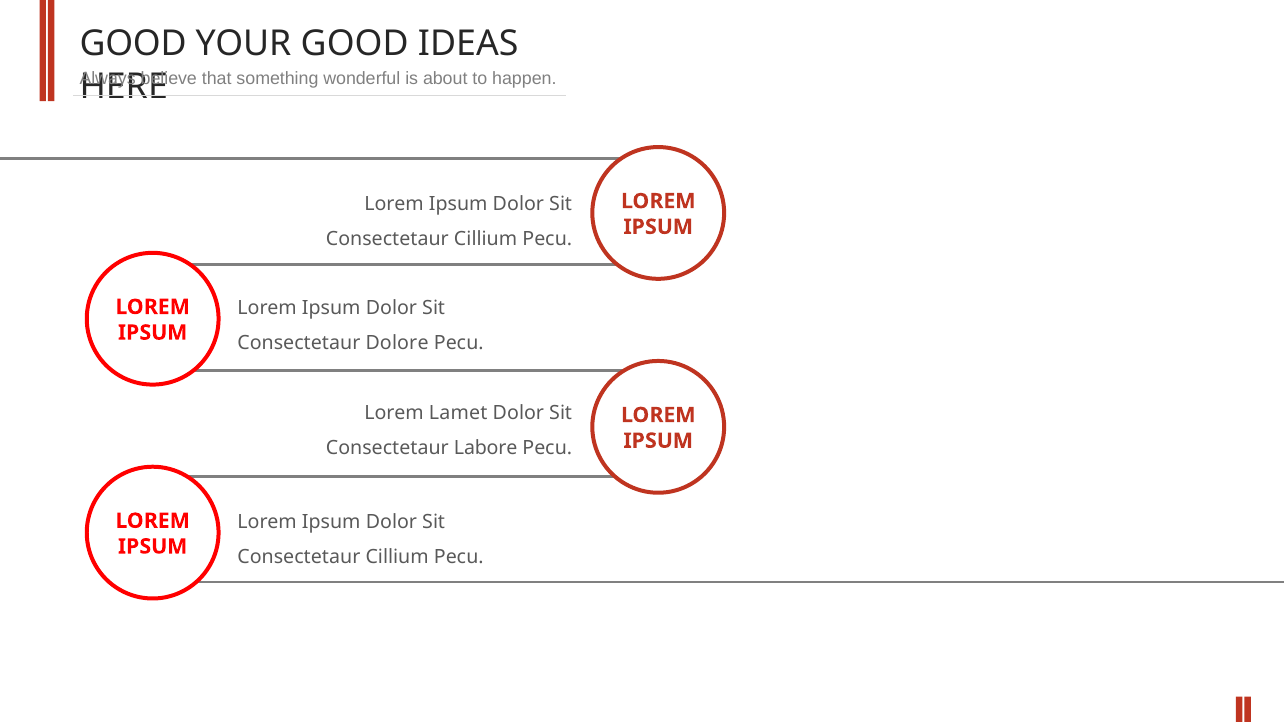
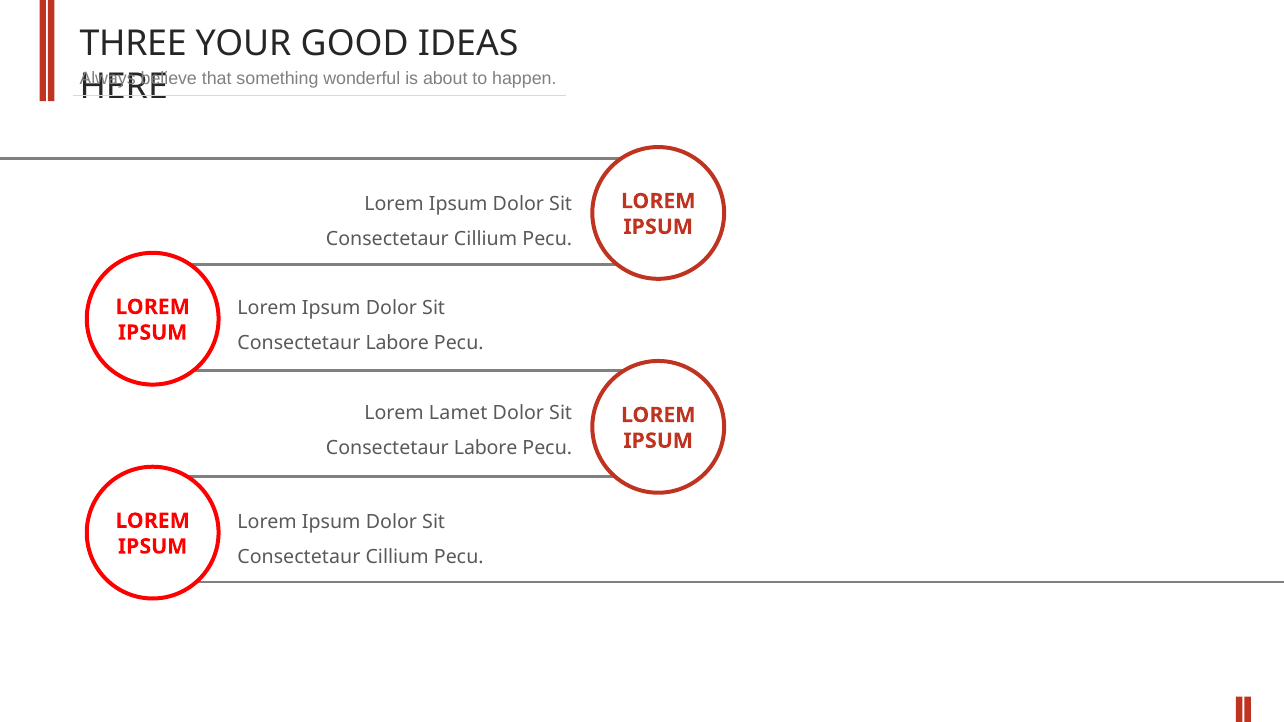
GOOD: GOOD -> THREE (133, 44)
Dolore: Dolore -> Labore (397, 343)
